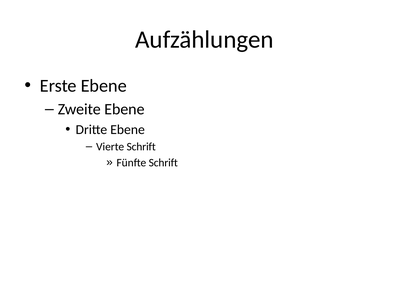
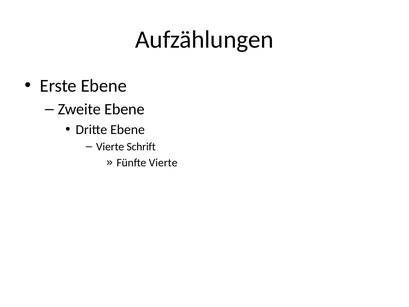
Fünfte Schrift: Schrift -> Vierte (163, 163)
